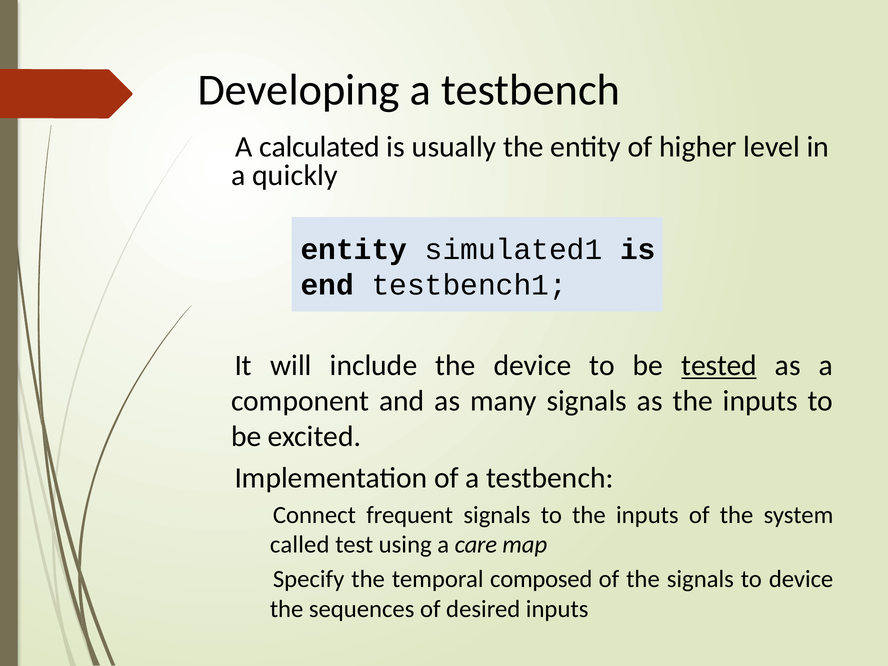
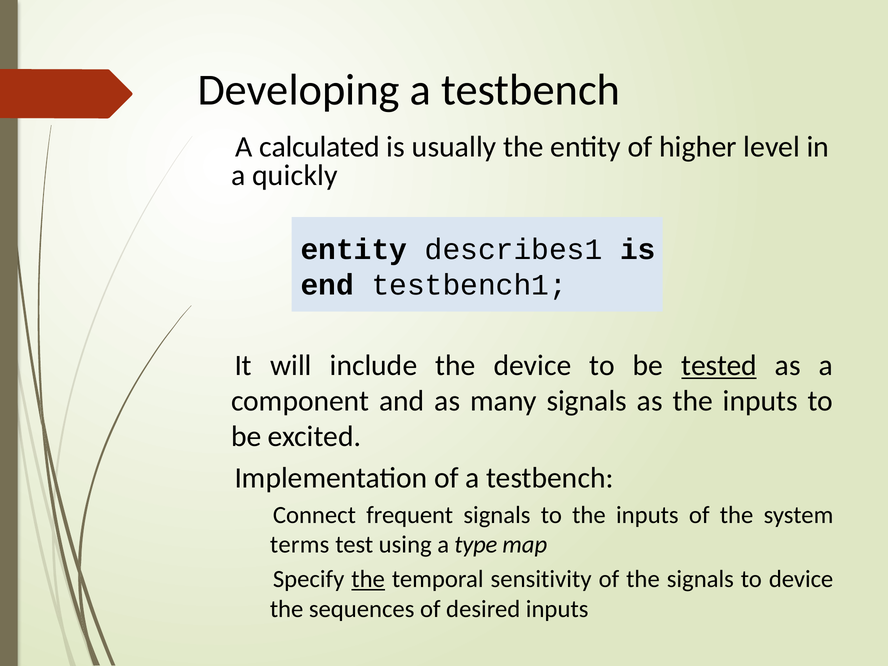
simulated1: simulated1 -> describes1 (514, 250)
called: called -> terms (300, 545)
care: care -> type (476, 545)
the underline: none -> present (368, 579)
composed: composed -> sensitivity (541, 579)
